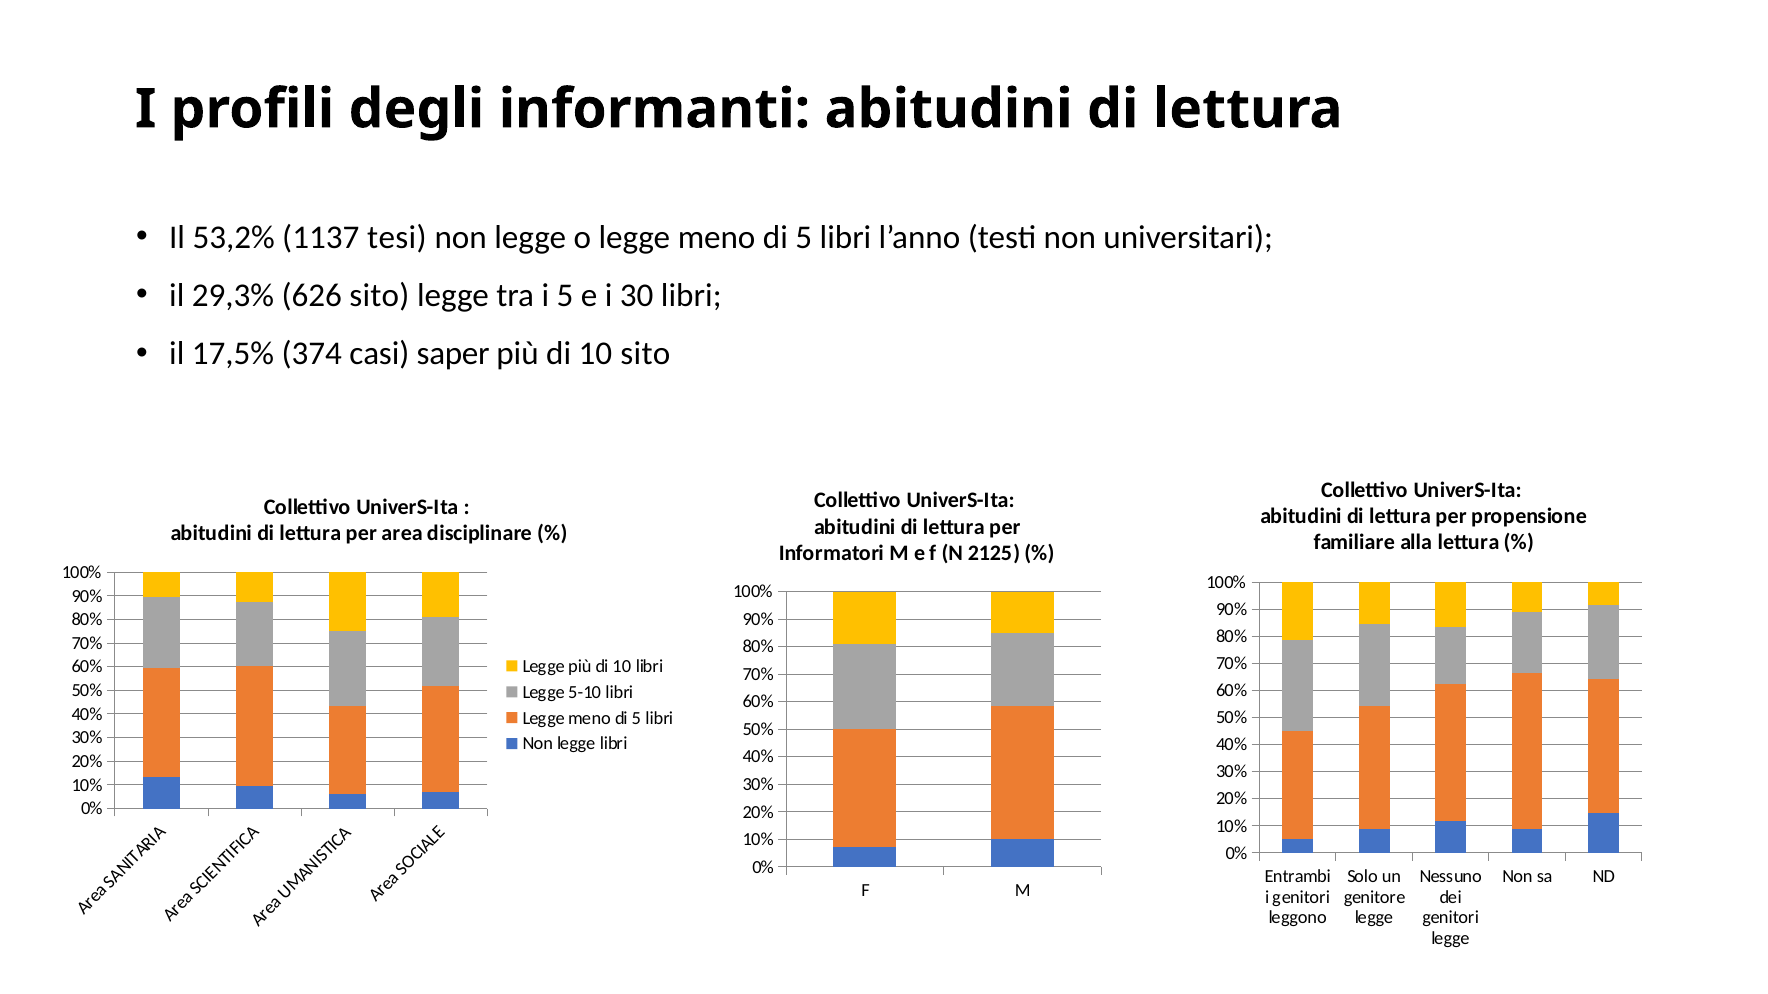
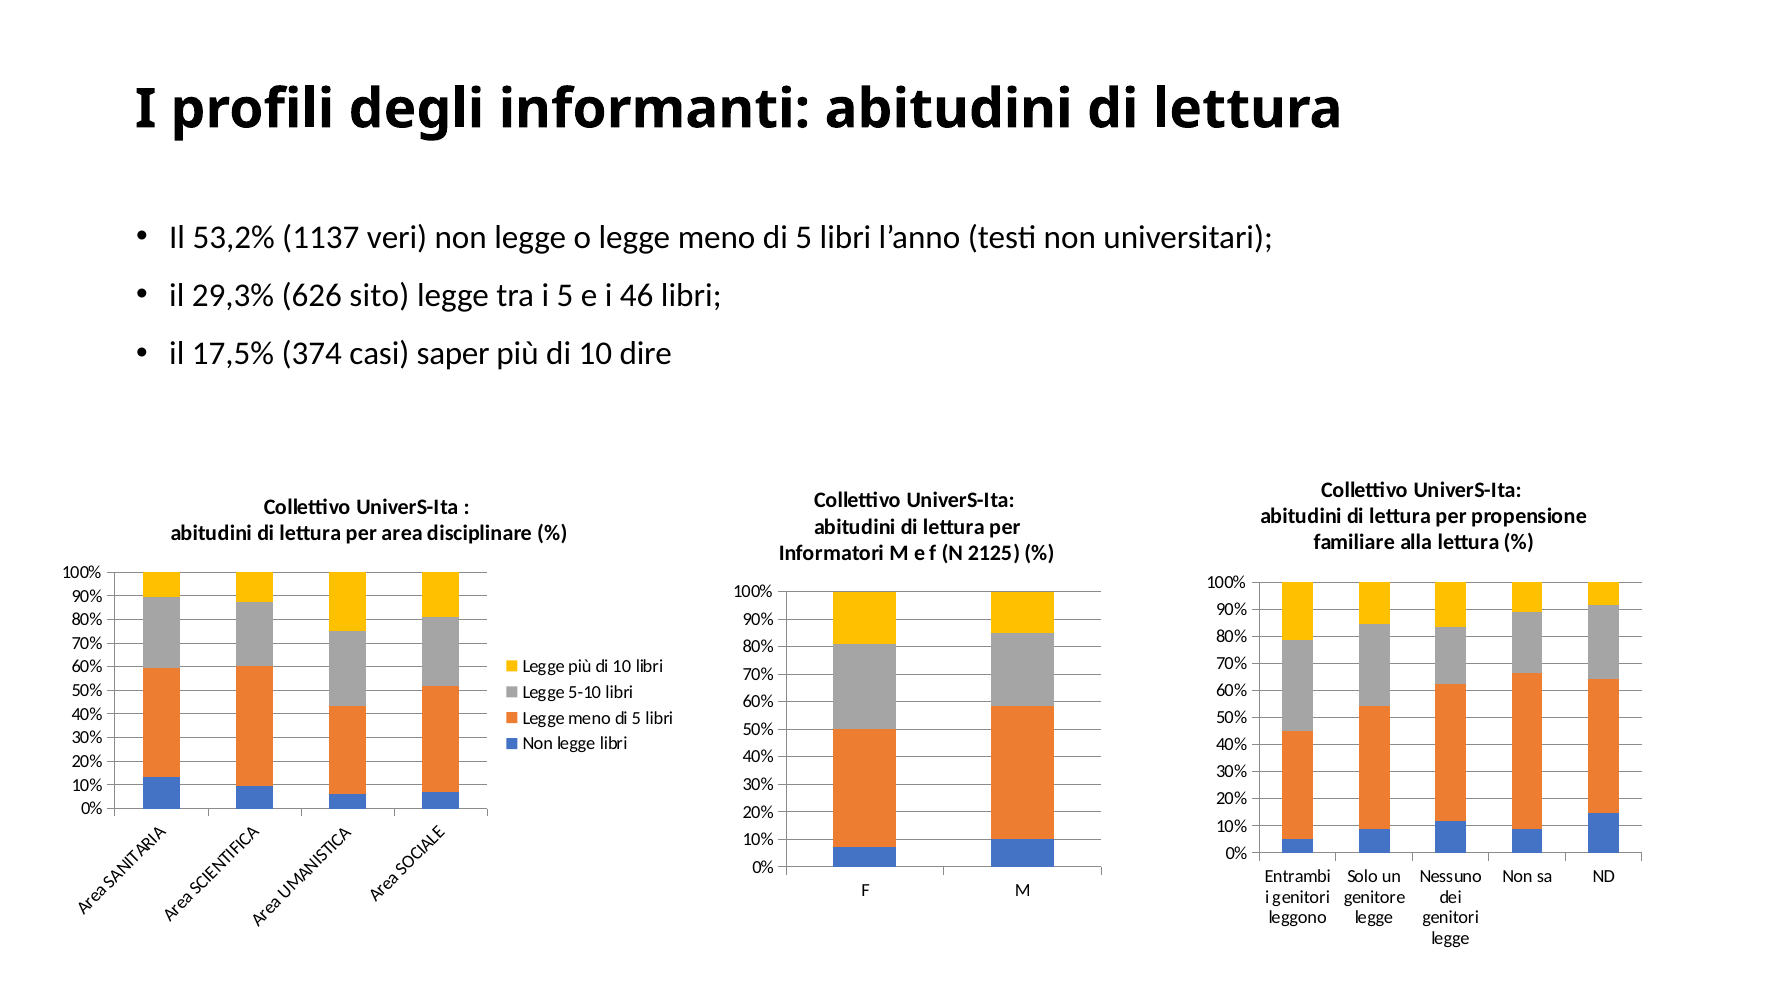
tesi: tesi -> veri (397, 238)
30: 30 -> 46 (637, 296)
10 sito: sito -> dire (646, 354)
